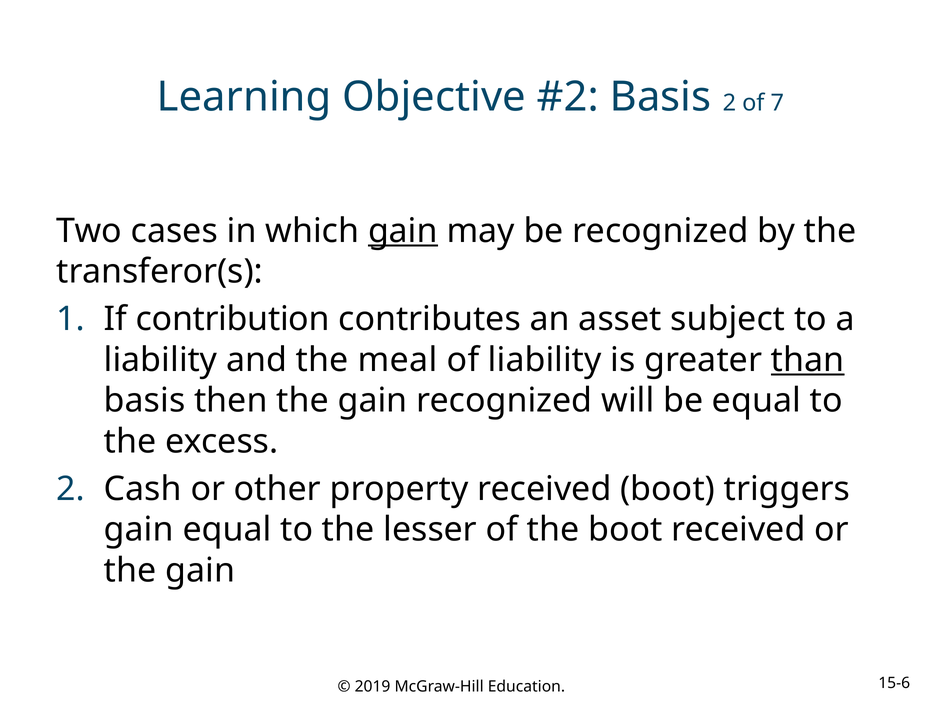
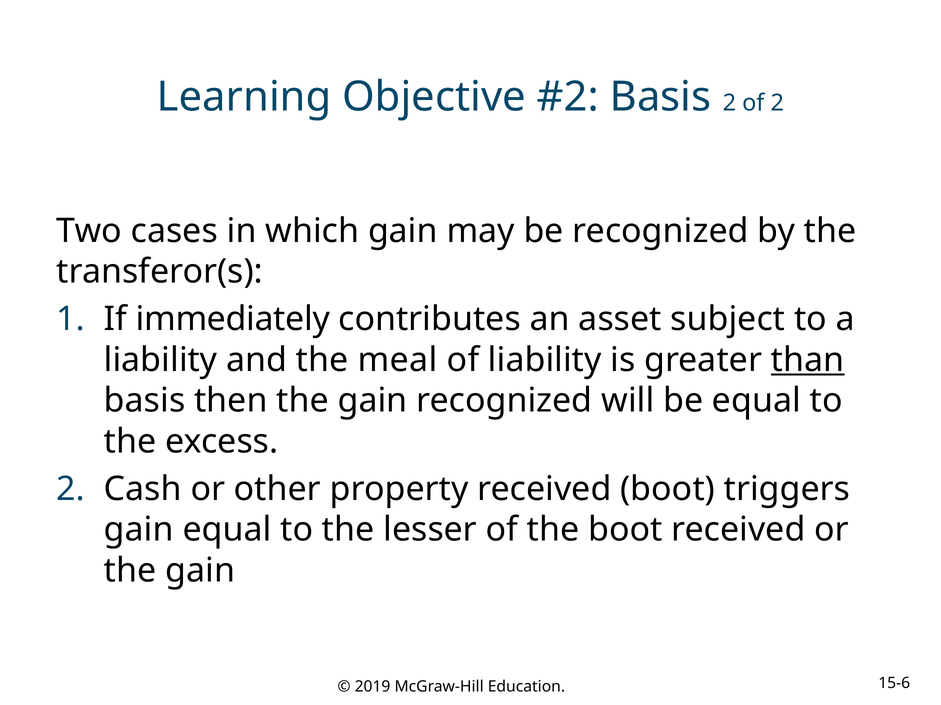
of 7: 7 -> 2 (777, 103)
gain underline: present -> none (403, 231)
contribution: contribution -> immediately (233, 320)
